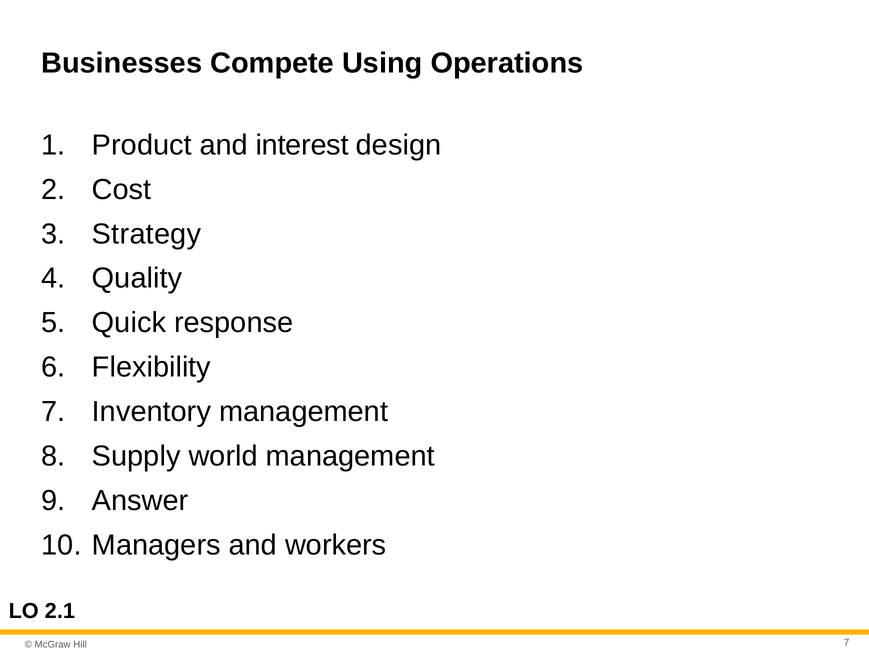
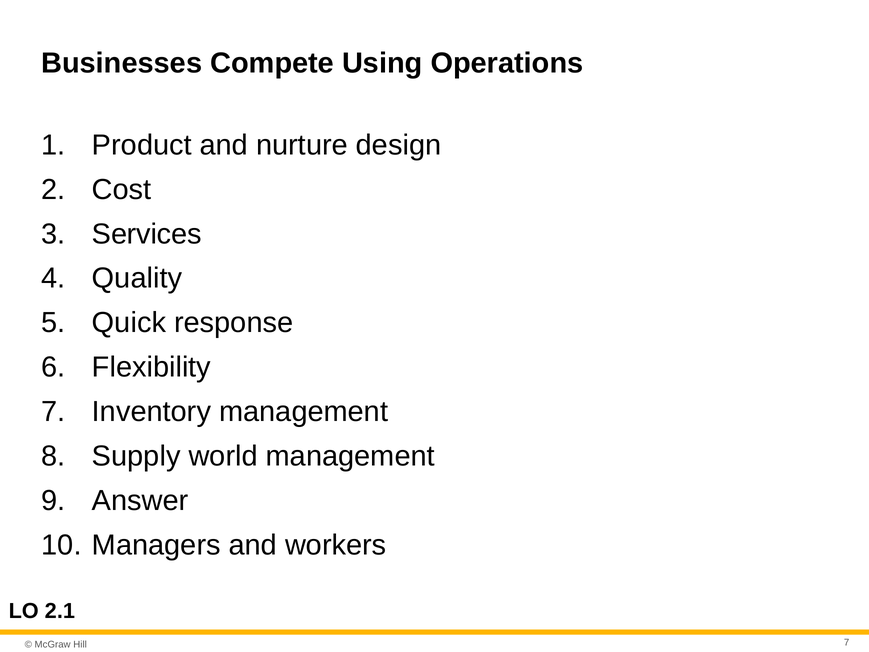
interest: interest -> nurture (302, 145)
Strategy: Strategy -> Services (147, 234)
